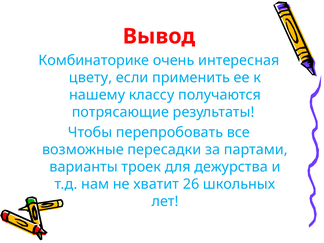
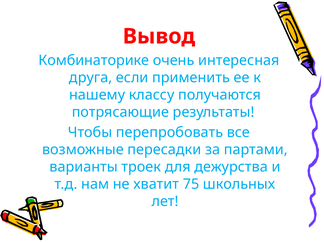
цвету: цвету -> друга (91, 78)
26: 26 -> 75 (191, 184)
